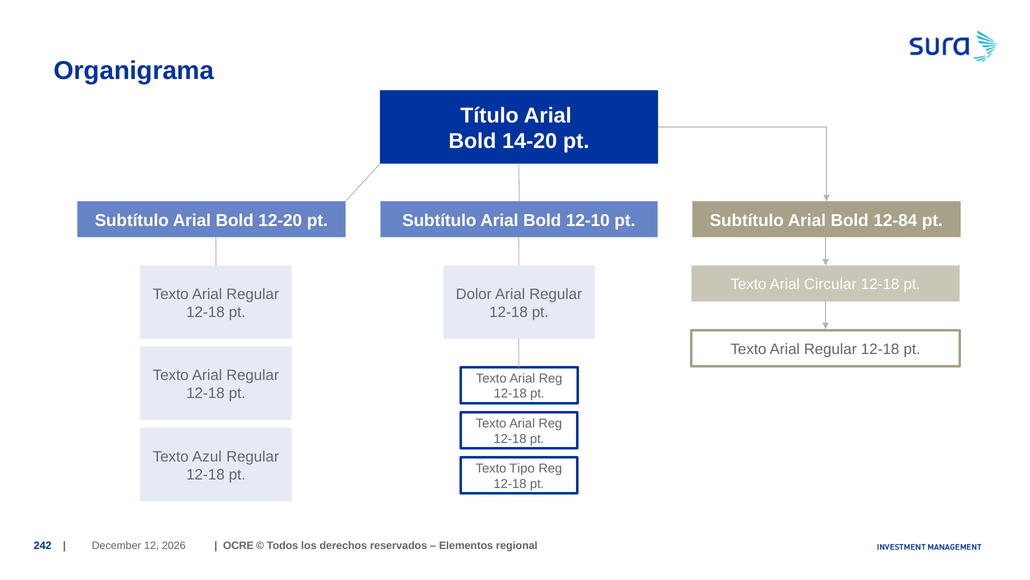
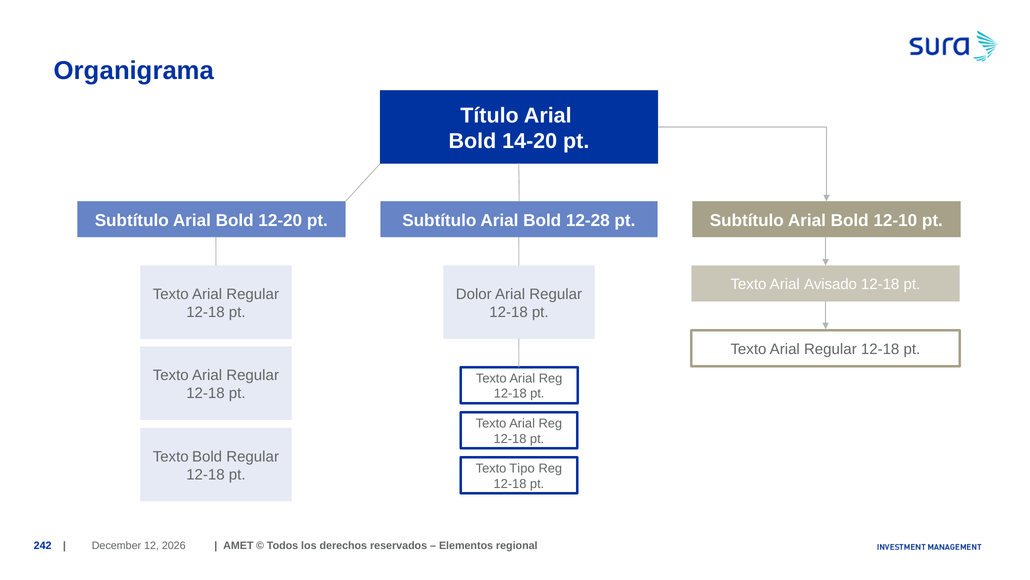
12-10: 12-10 -> 12-28 (588, 220)
12-84: 12-84 -> 12-10 (895, 220)
Circular: Circular -> Avisado (830, 284)
Texto Azul: Azul -> Bold (207, 456)
OCRE: OCRE -> AMET (238, 545)
